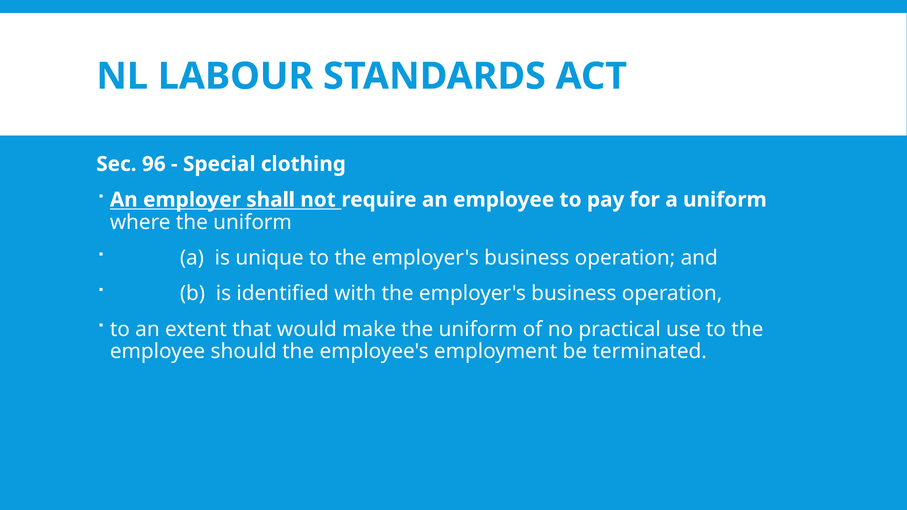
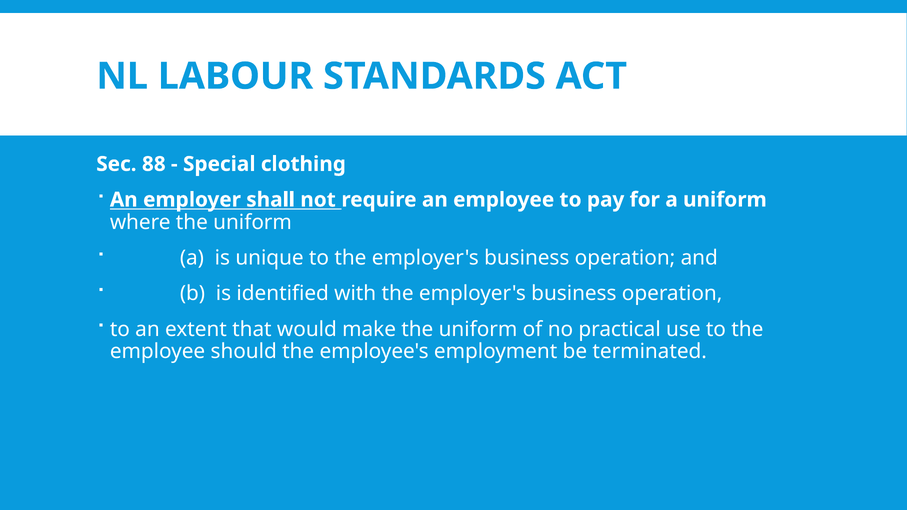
96: 96 -> 88 (154, 164)
